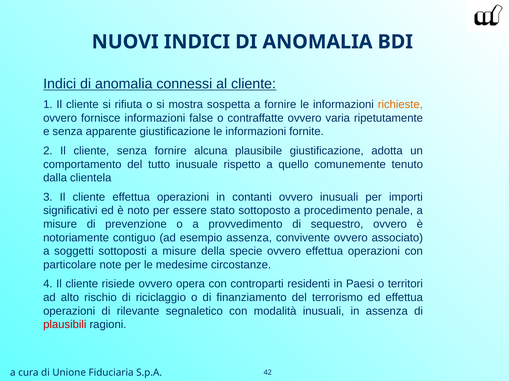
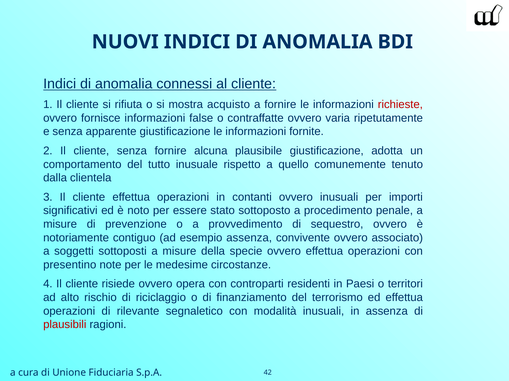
sospetta: sospetta -> acquisto (229, 105)
richieste colour: orange -> red (400, 105)
particolare: particolare -> presentino (70, 265)
